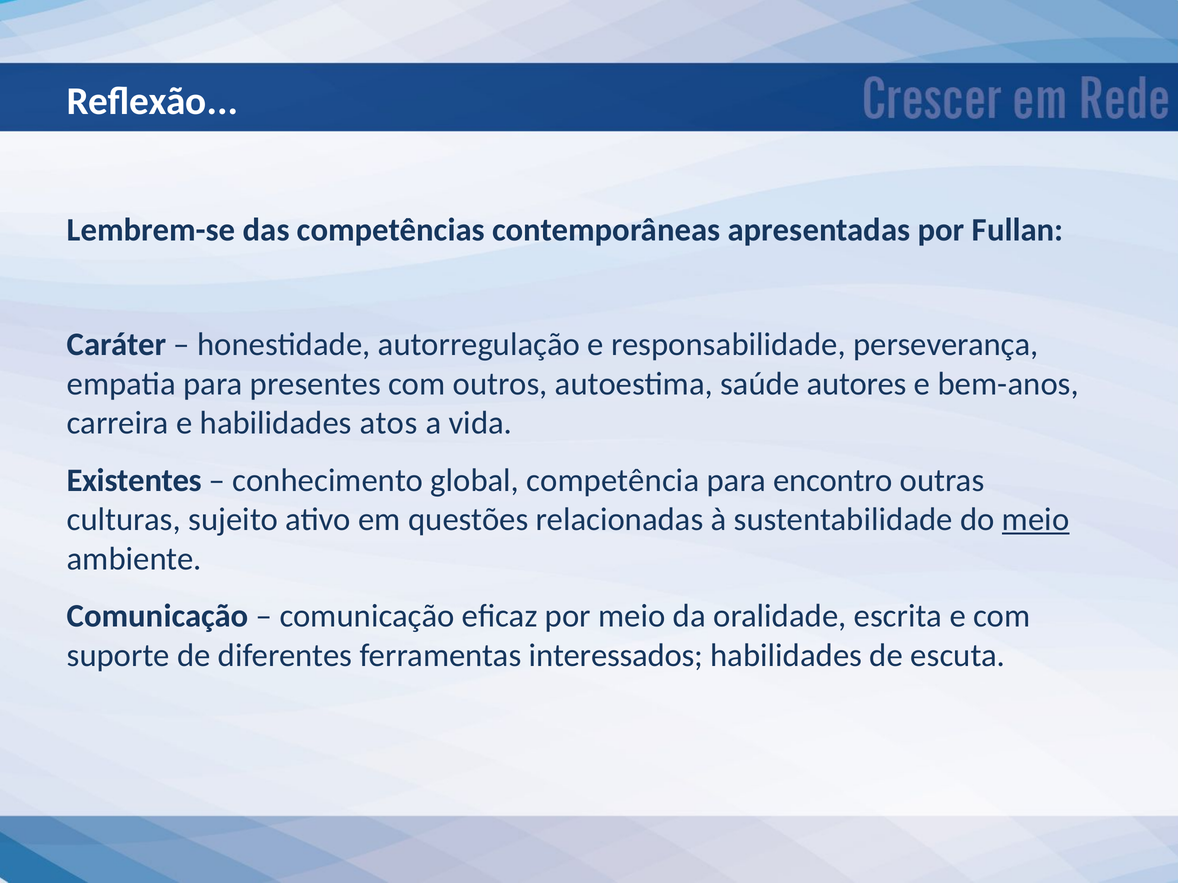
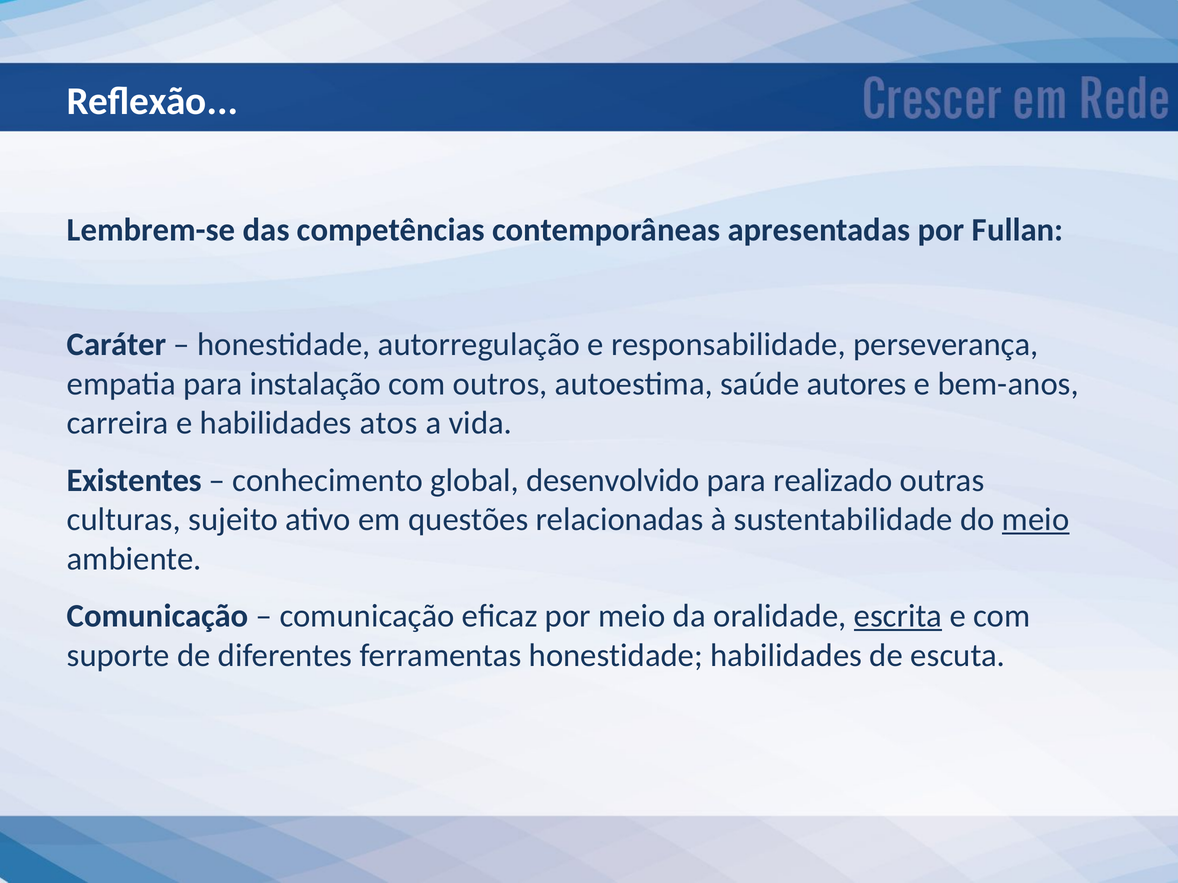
presentes: presentes -> instalação (316, 384)
competência: competência -> desenvolvido (613, 481)
encontro: encontro -> realizado (833, 481)
escrita underline: none -> present (898, 616)
ferramentas interessados: interessados -> honestidade (616, 656)
